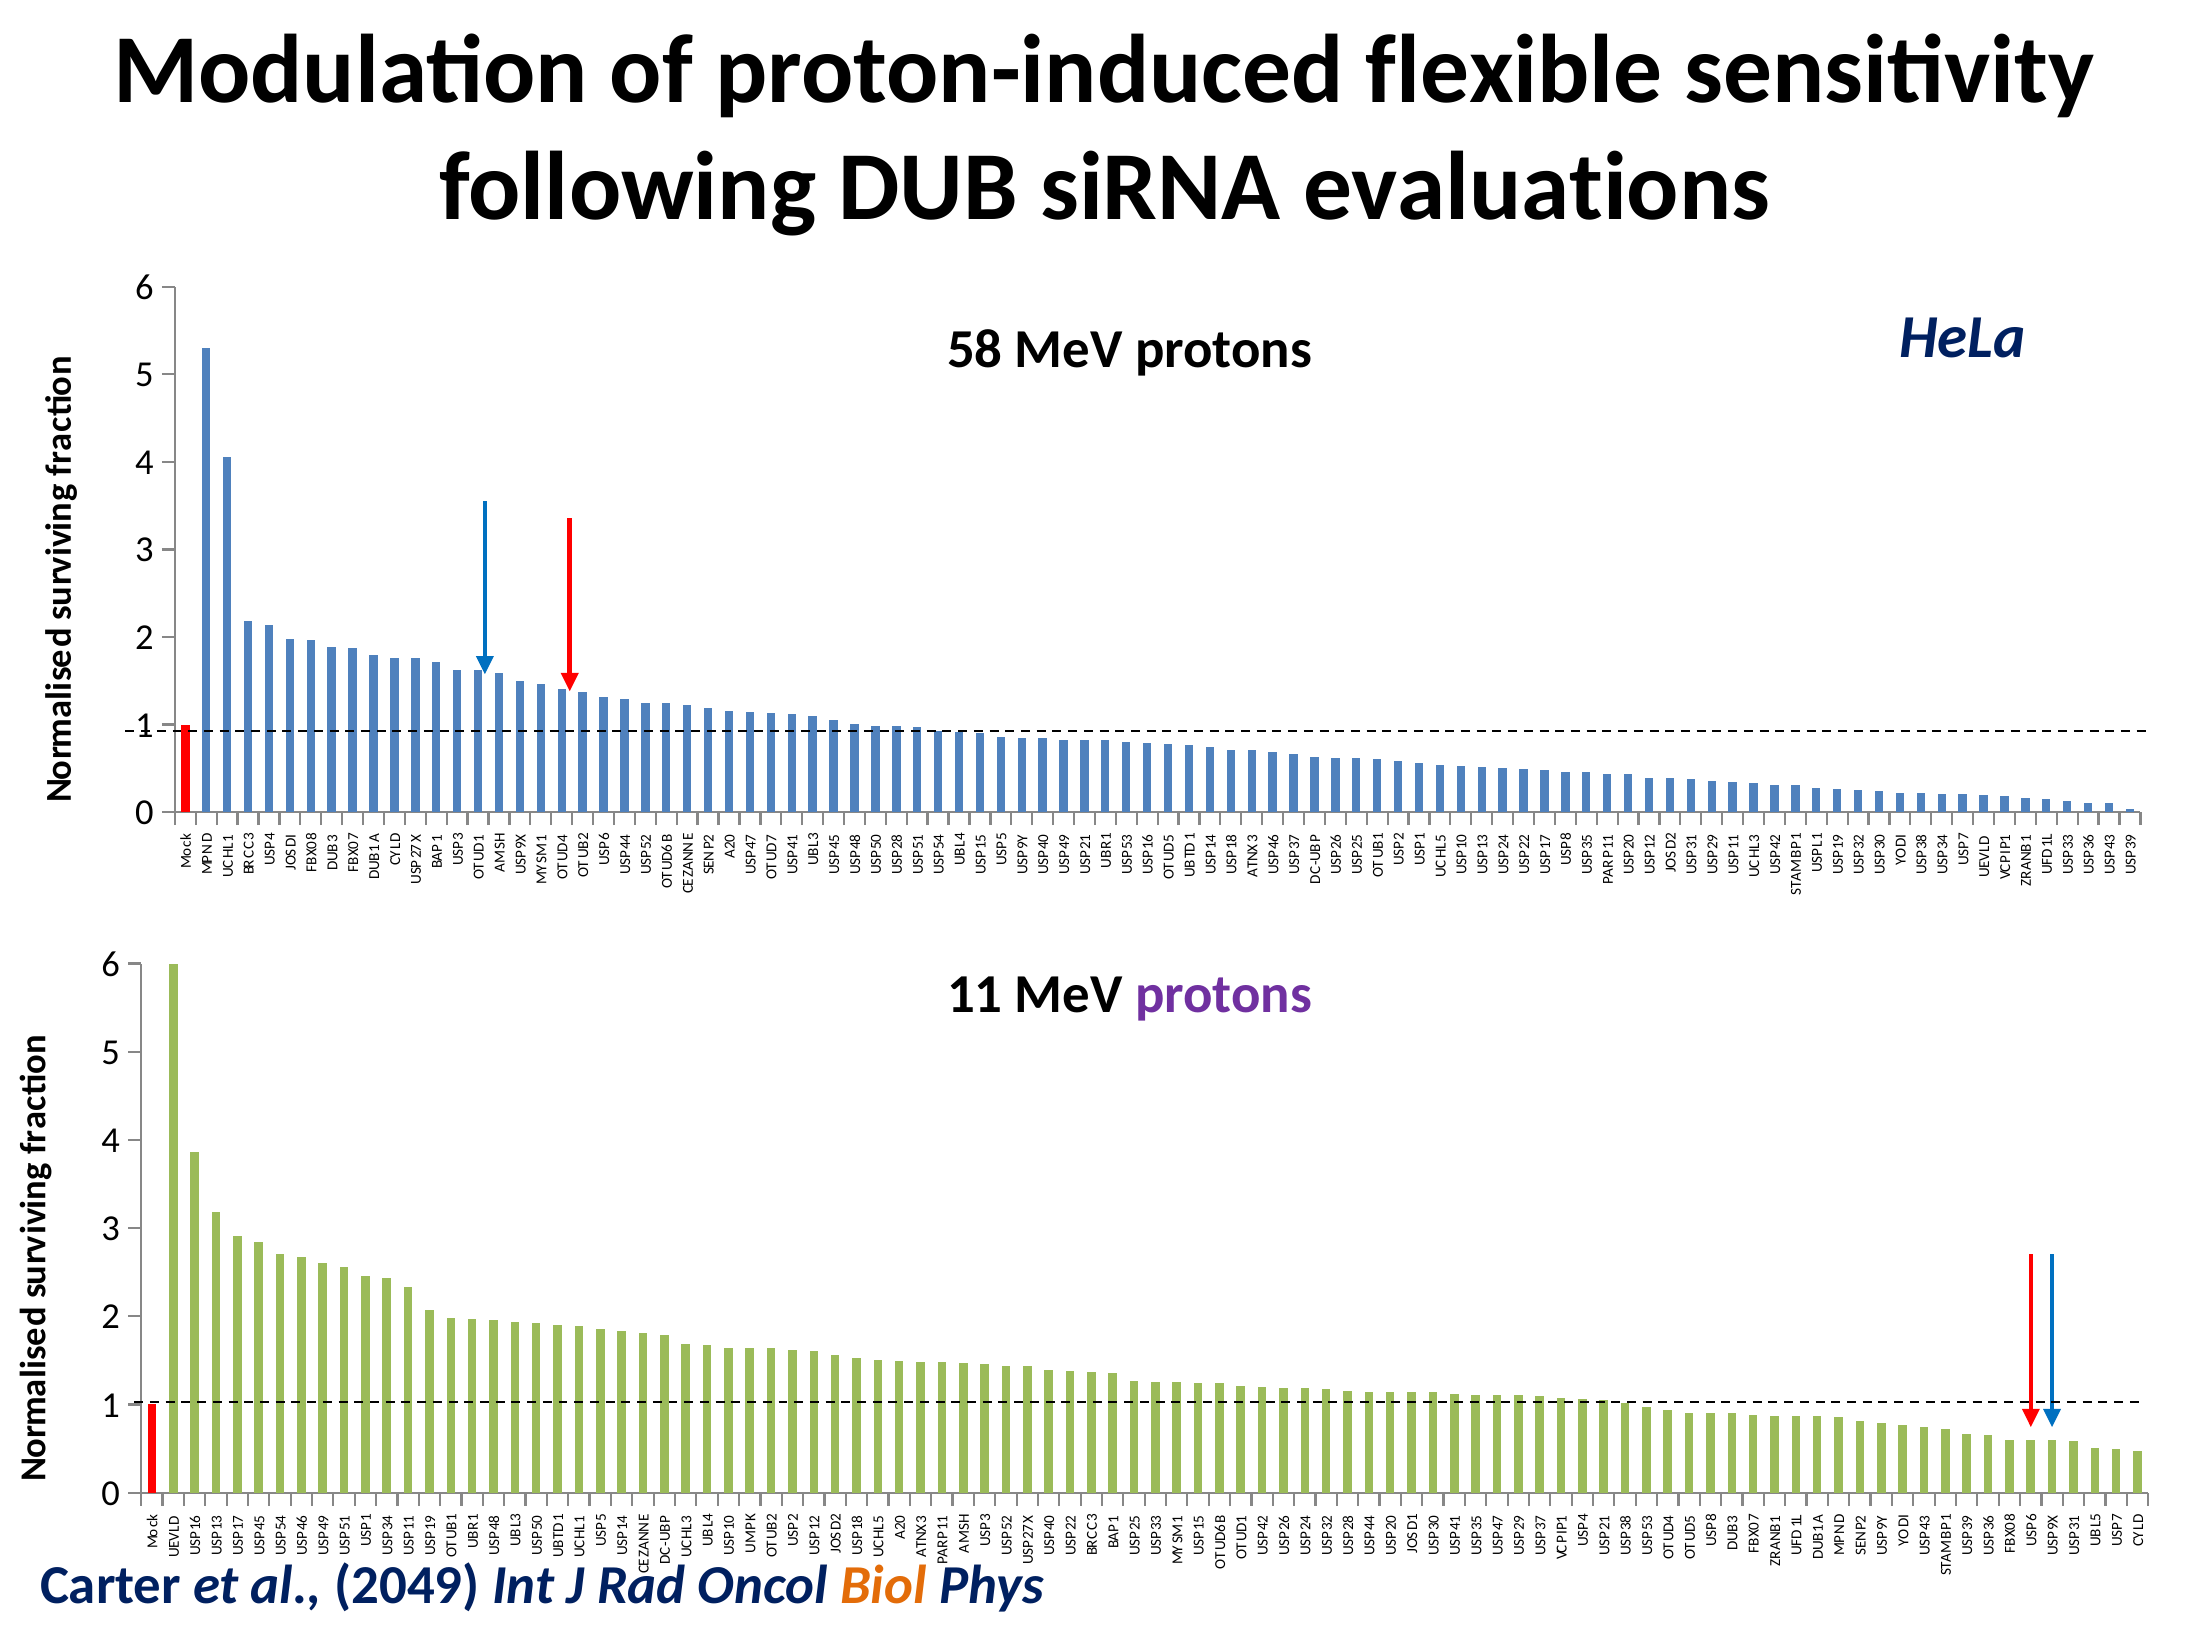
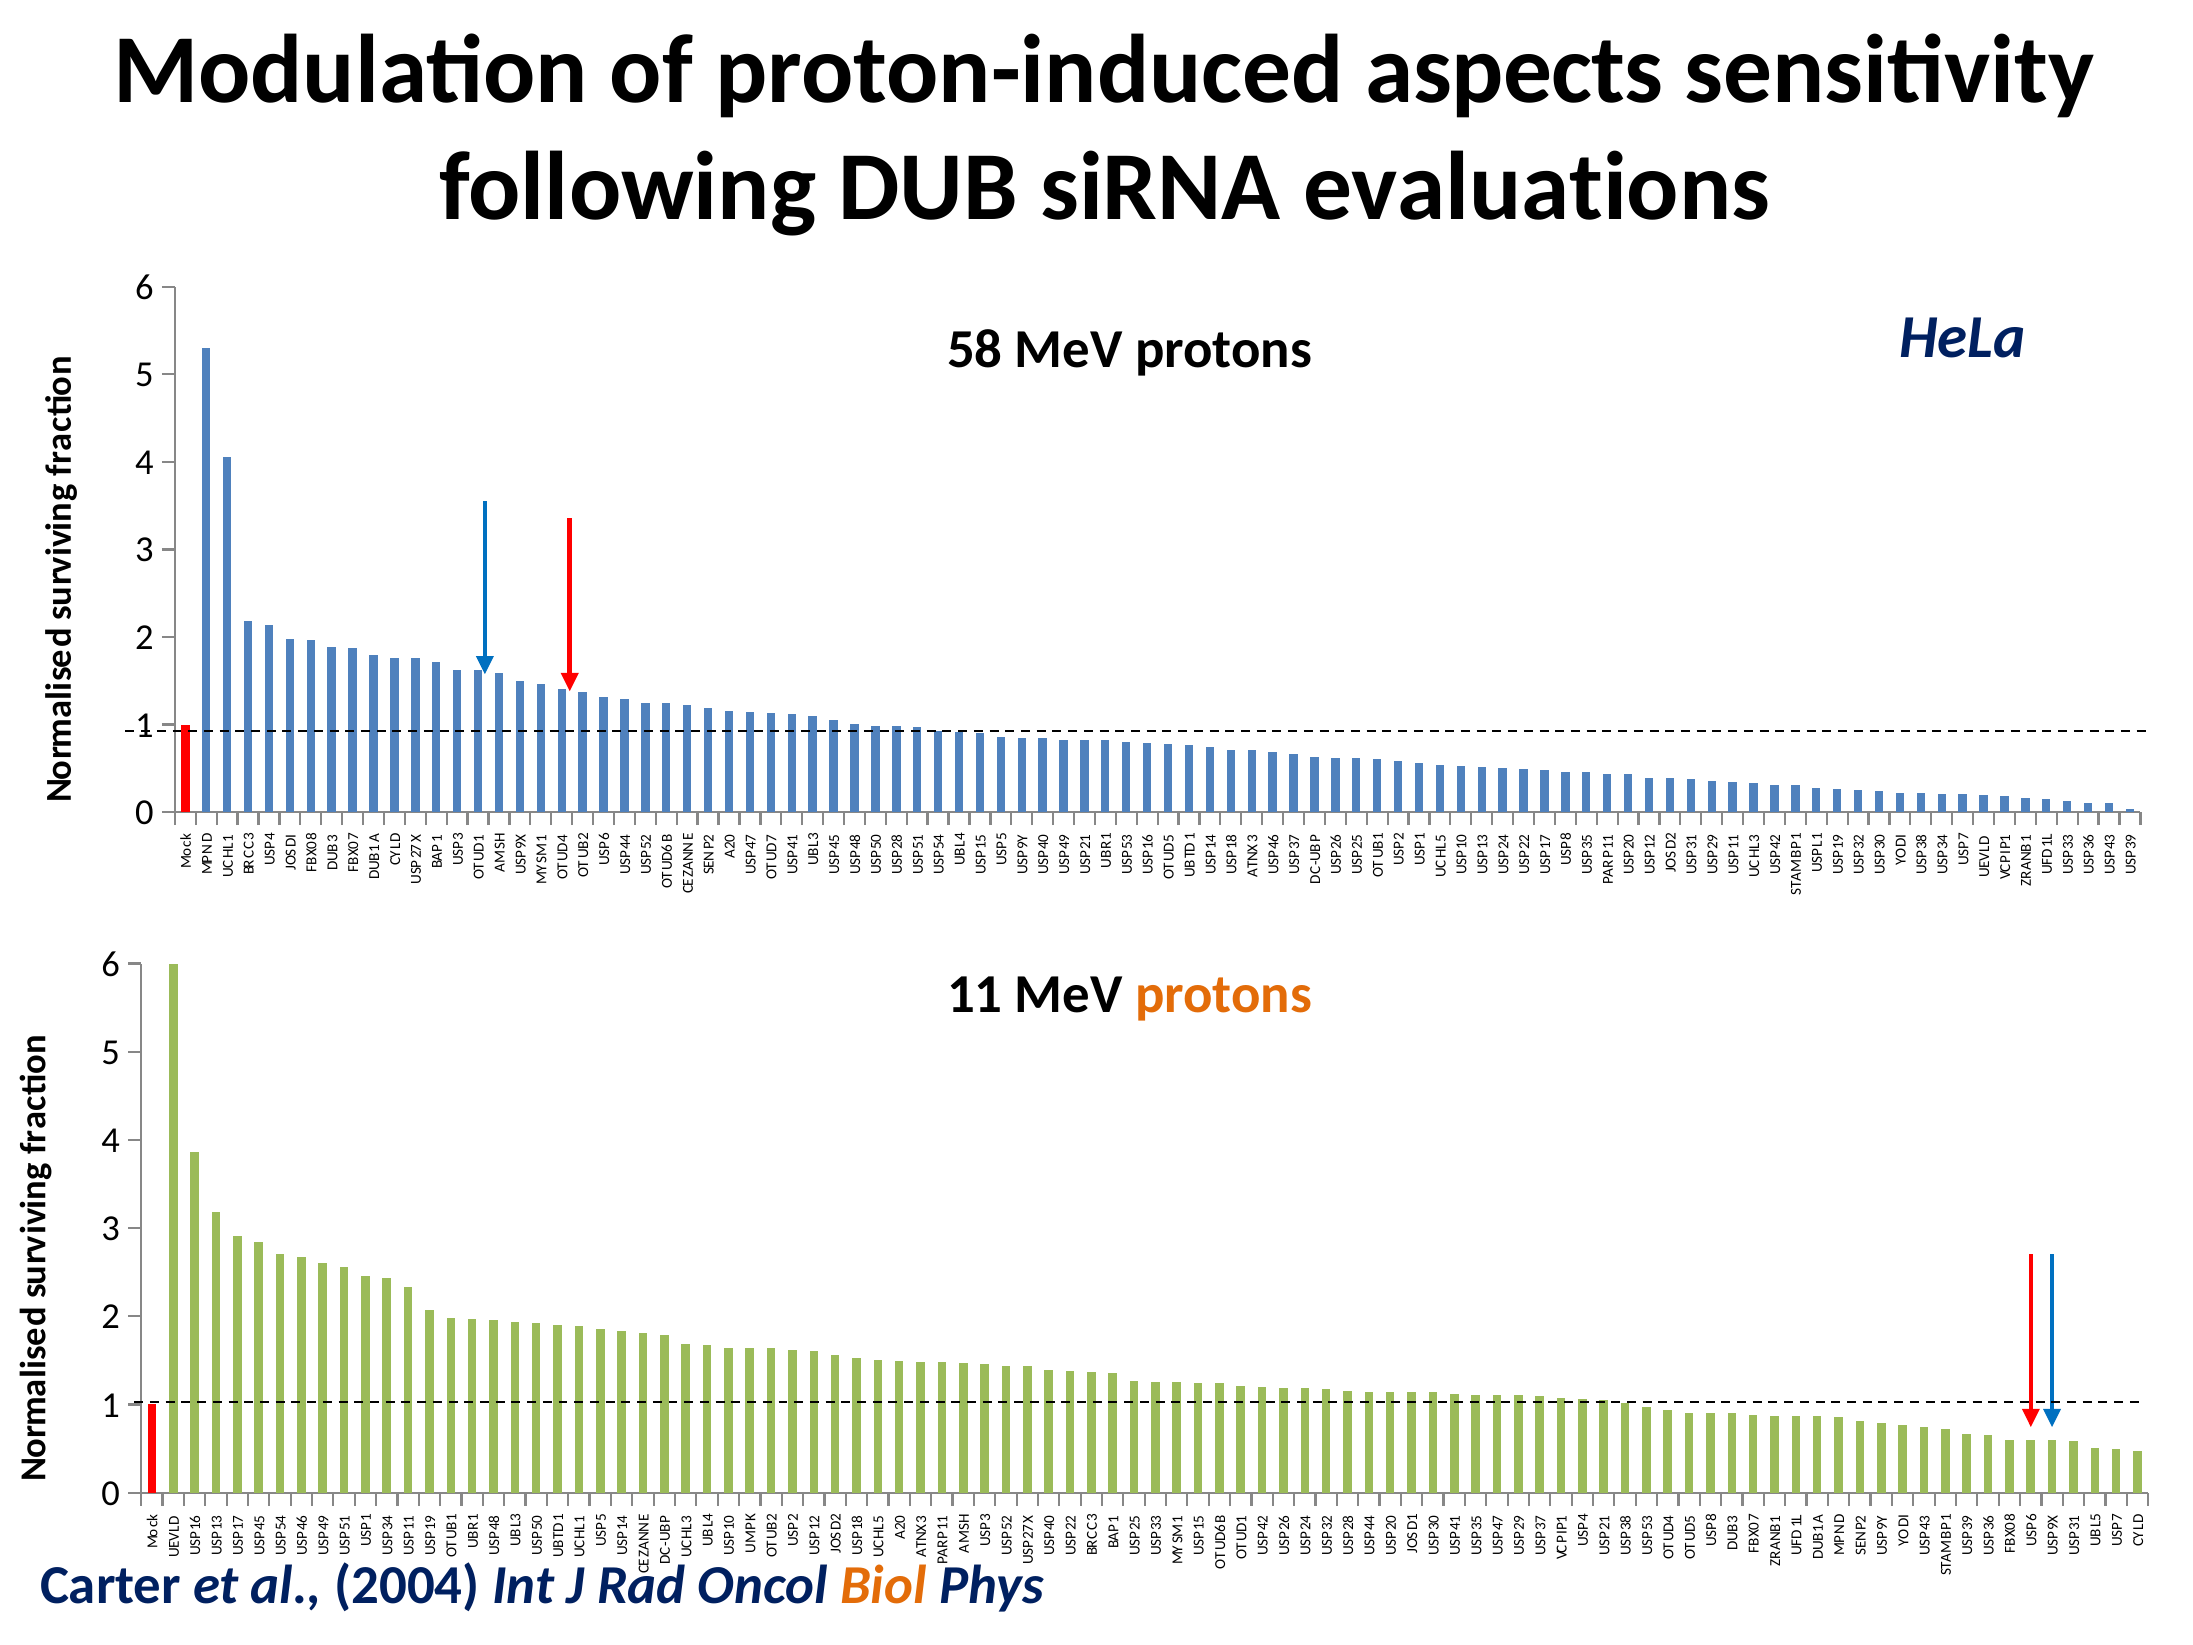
flexible: flexible -> aspects (1515, 70)
protons colour: purple -> orange (1224, 994)
2049: 2049 -> 2004 (407, 1586)
